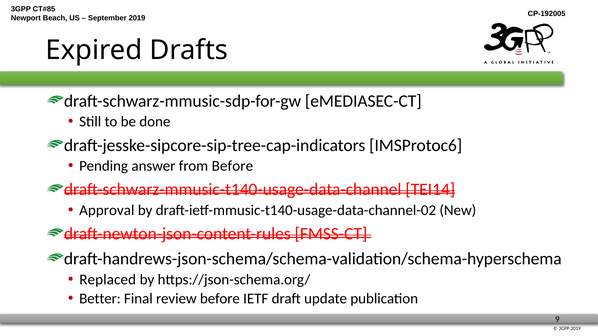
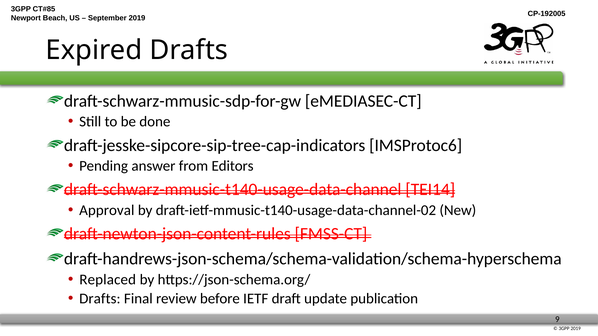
from Before: Before -> Editors (233, 166)
Better: Better -> Drafts (100, 299)
